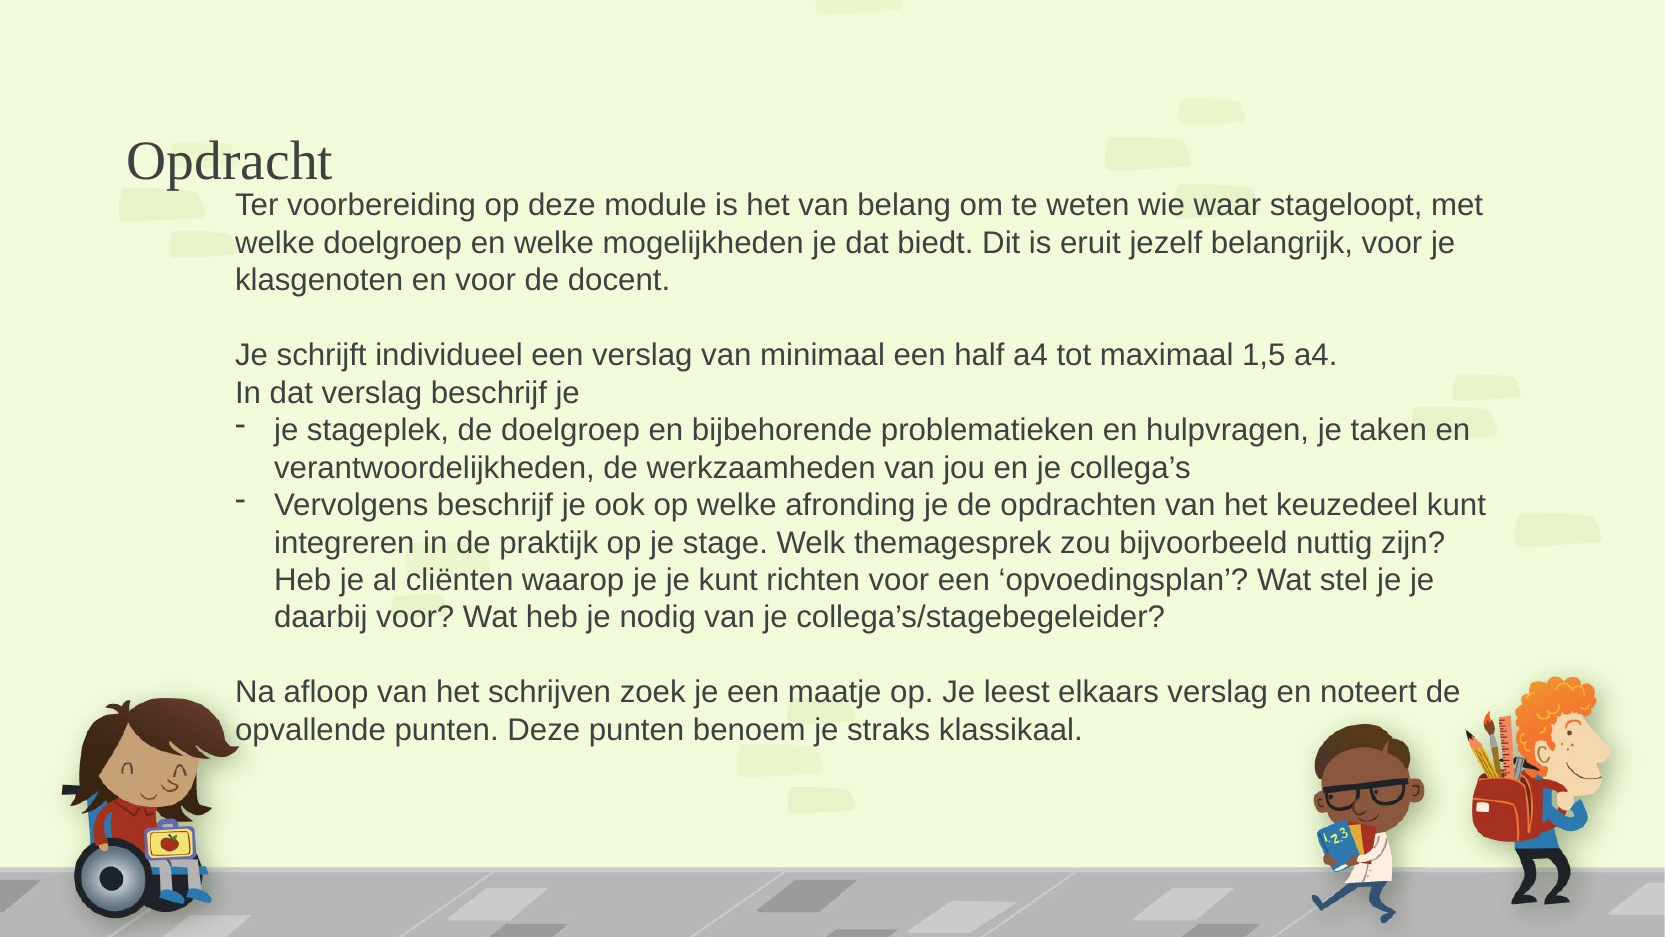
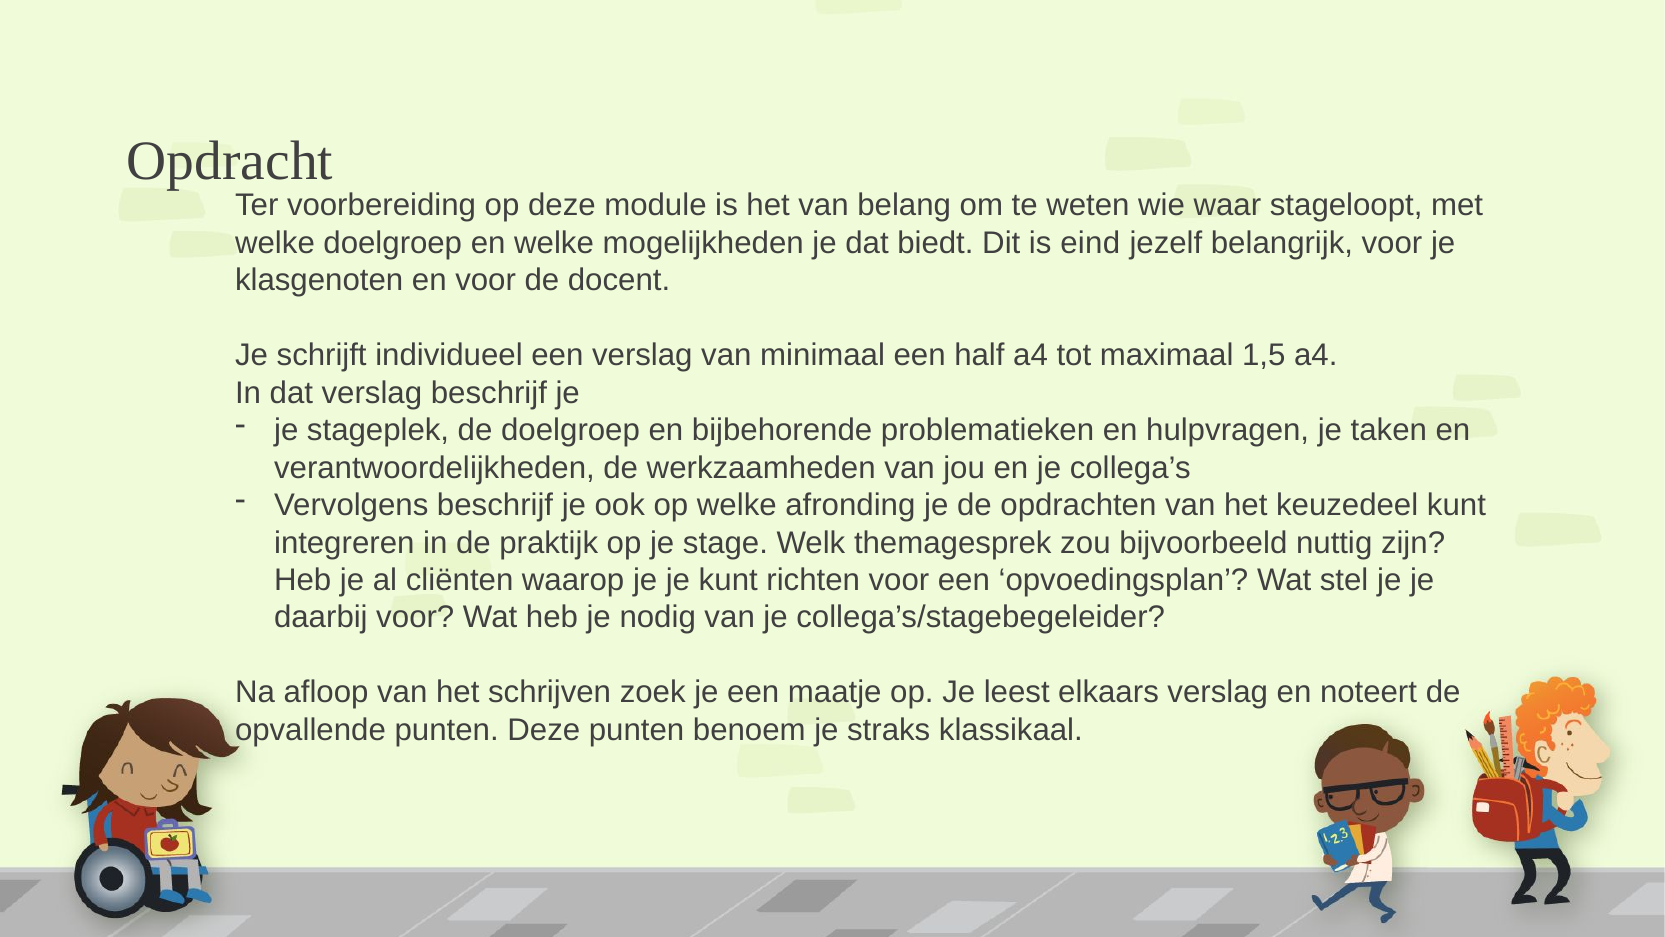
eruit: eruit -> eind (1090, 243)
